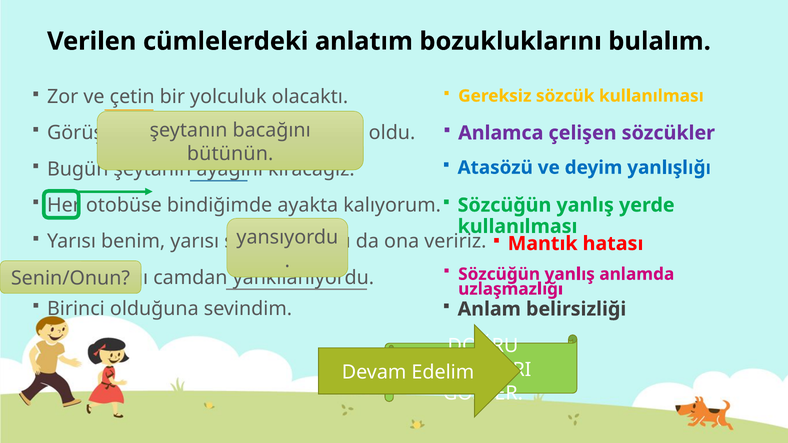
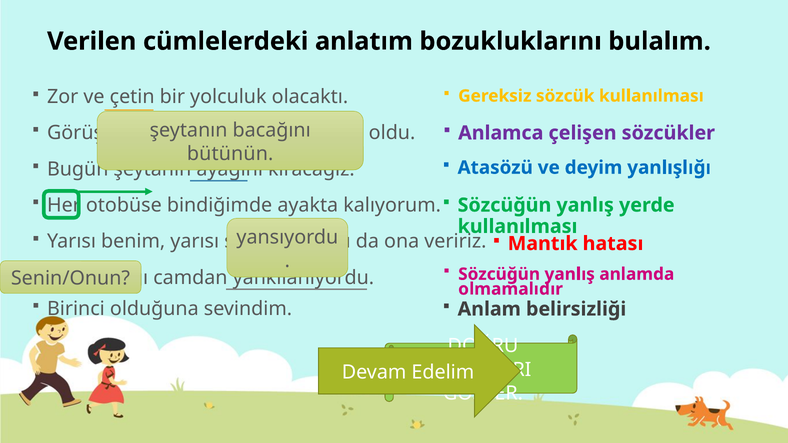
uzlaşmazlığı: uzlaşmazlığı -> olmamalıdır (511, 289)
